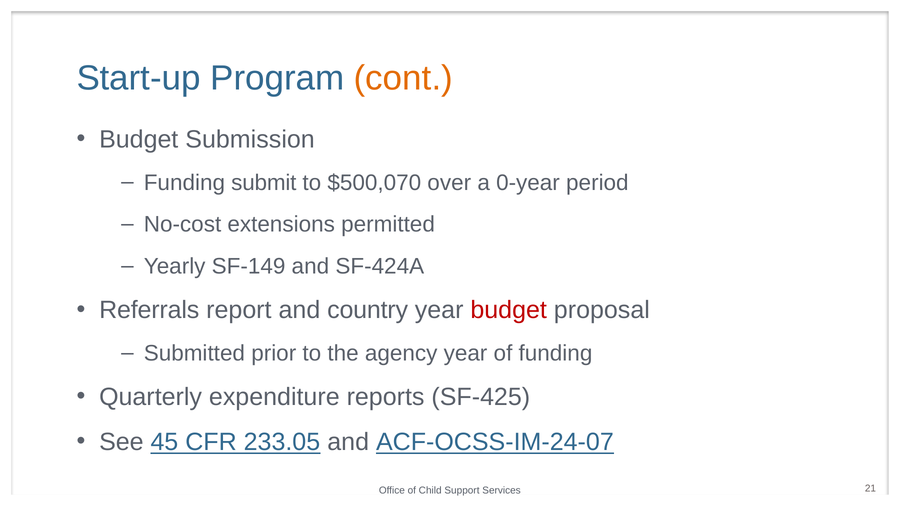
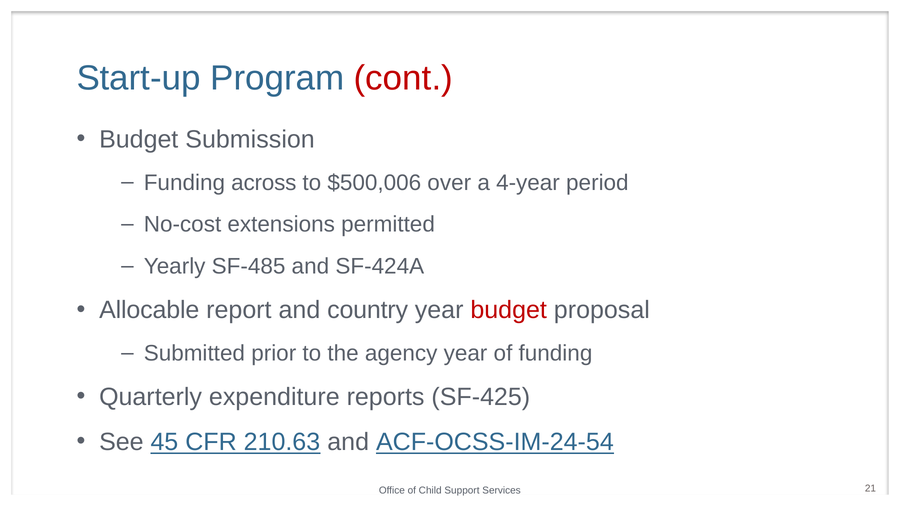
cont colour: orange -> red (403, 78)
submit: submit -> across (264, 183)
$500,070: $500,070 -> $500,006 (374, 183)
0-year: 0-year -> 4-year (528, 183)
SF-149: SF-149 -> SF-485 (249, 267)
Referrals: Referrals -> Allocable (149, 310)
233.05: 233.05 -> 210.63 (282, 442)
ACF-OCSS-IM-24-07: ACF-OCSS-IM-24-07 -> ACF-OCSS-IM-24-54 (495, 442)
